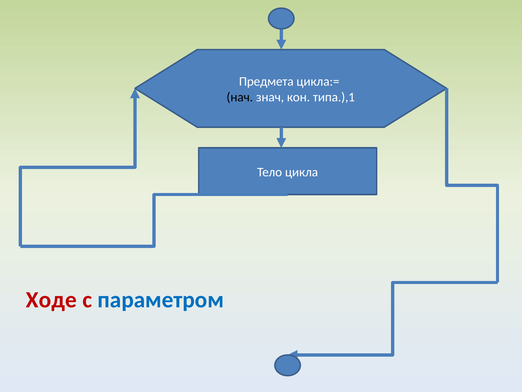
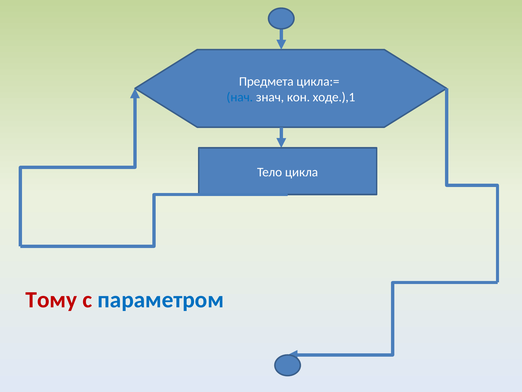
нач colour: black -> blue (240, 97)
типа.),1: типа.),1 -> ходе.),1 (334, 97)
Ходе: Ходе -> Тому (51, 300)
